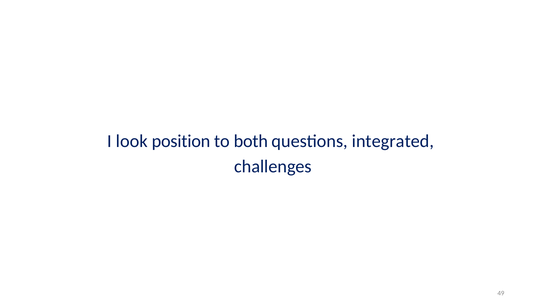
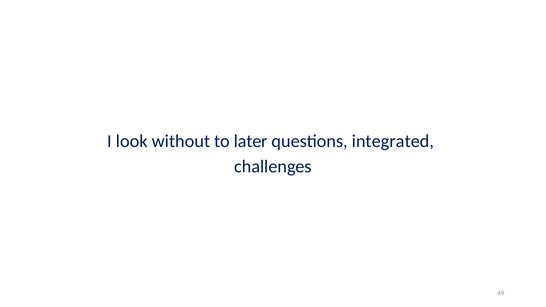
position: position -> without (181, 141)
both: both -> later (251, 141)
